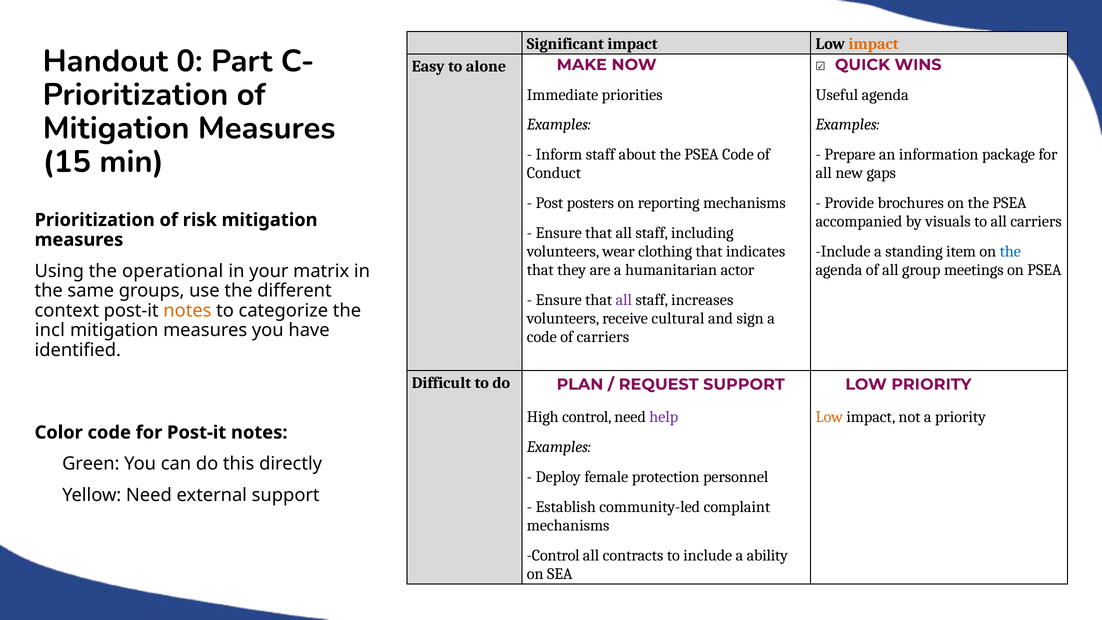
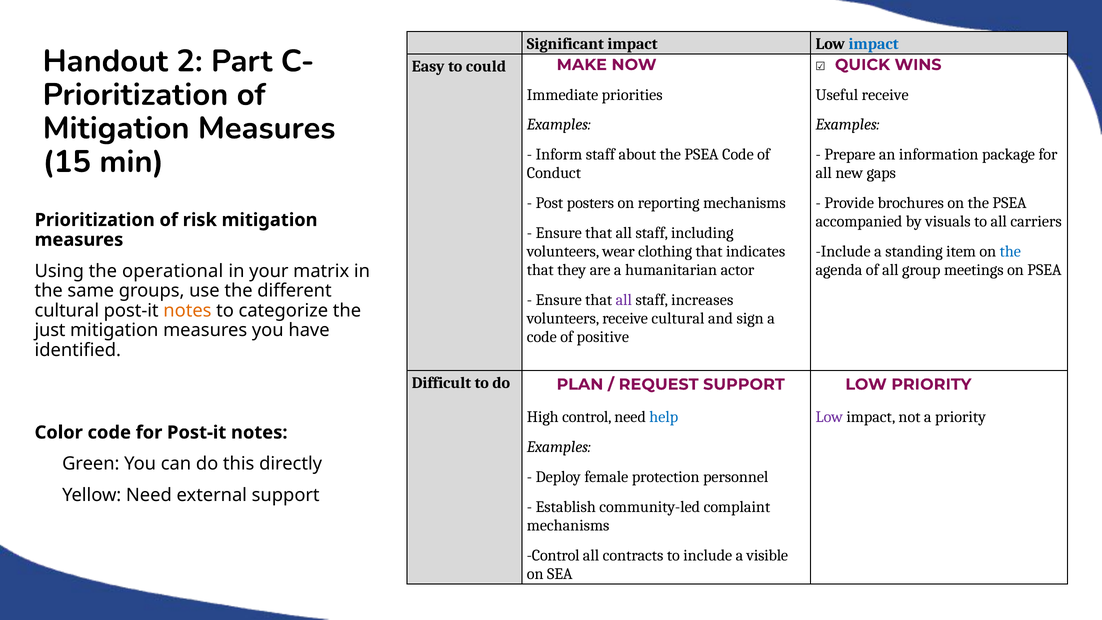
impact colour: orange -> blue (874, 44)
0: 0 -> 2 (189, 61)
alone: alone -> could (486, 66)
Useful agenda: agenda -> receive (885, 95)
context: context -> cultural (67, 311)
incl: incl -> just (50, 330)
of carriers: carriers -> positive (603, 337)
help colour: purple -> blue (664, 417)
Low colour: orange -> purple (829, 417)
ability: ability -> visible (767, 555)
